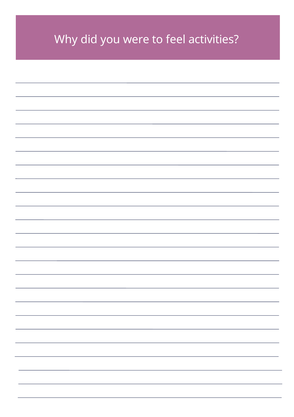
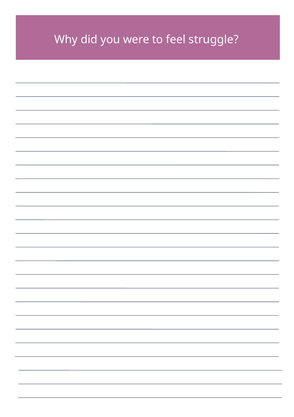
activities: activities -> struggle (214, 40)
